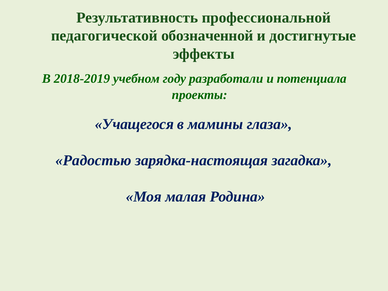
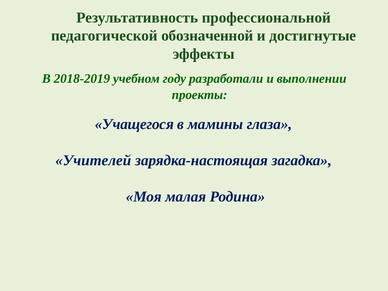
потенциала: потенциала -> выполнении (312, 79)
Радостью: Радостью -> Учителей (93, 160)
